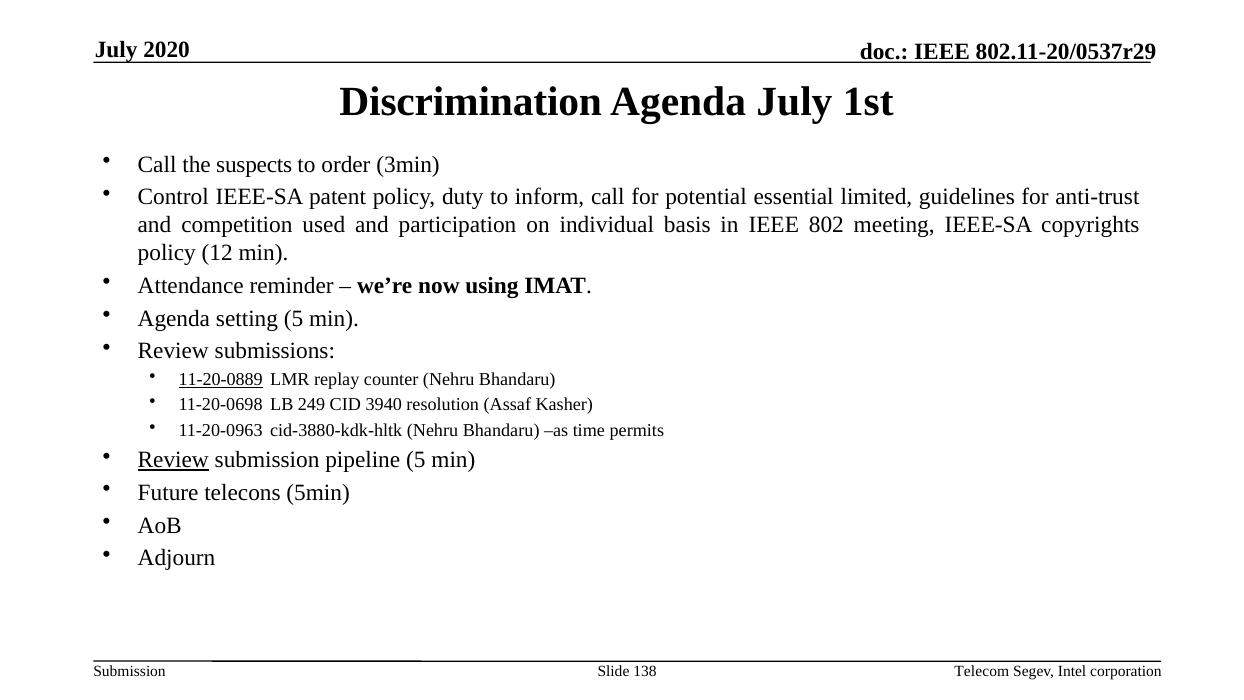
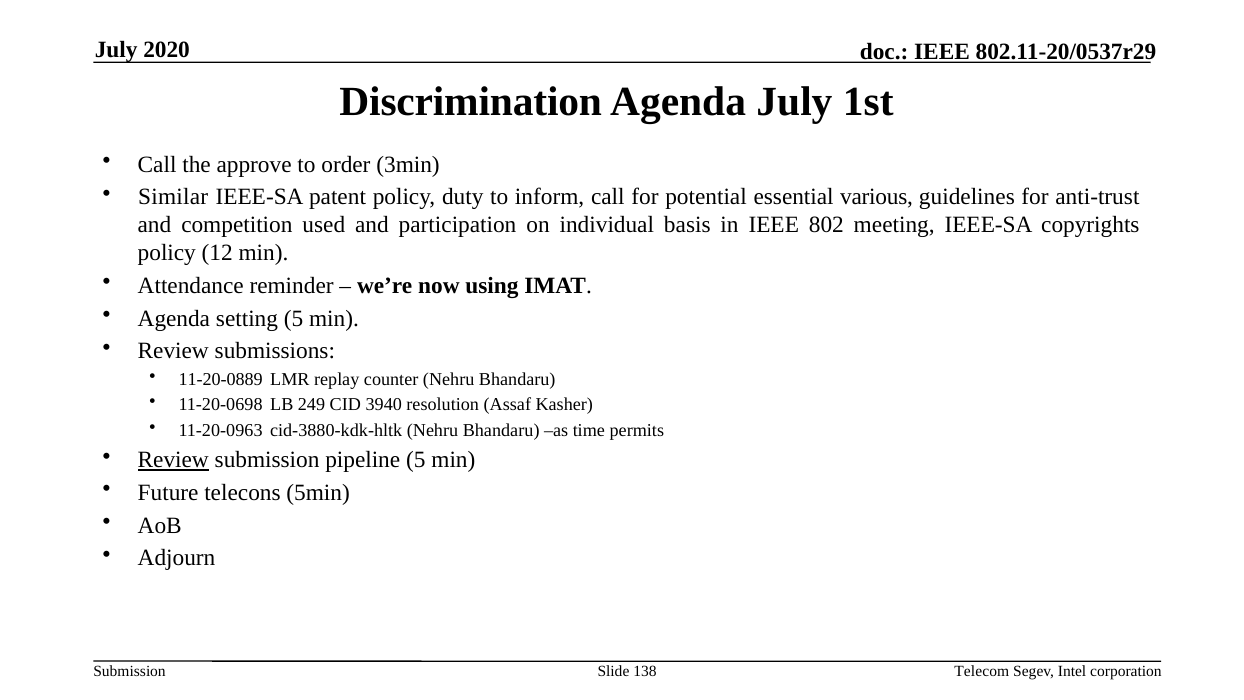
suspects: suspects -> approve (254, 164)
Control: Control -> Similar (173, 197)
limited: limited -> various (877, 197)
11-20-0889 underline: present -> none (221, 379)
